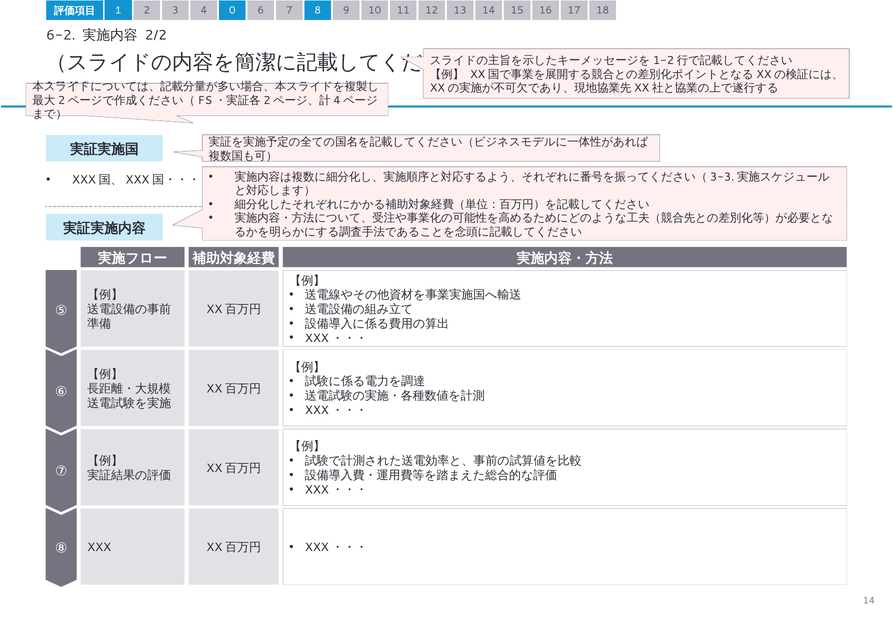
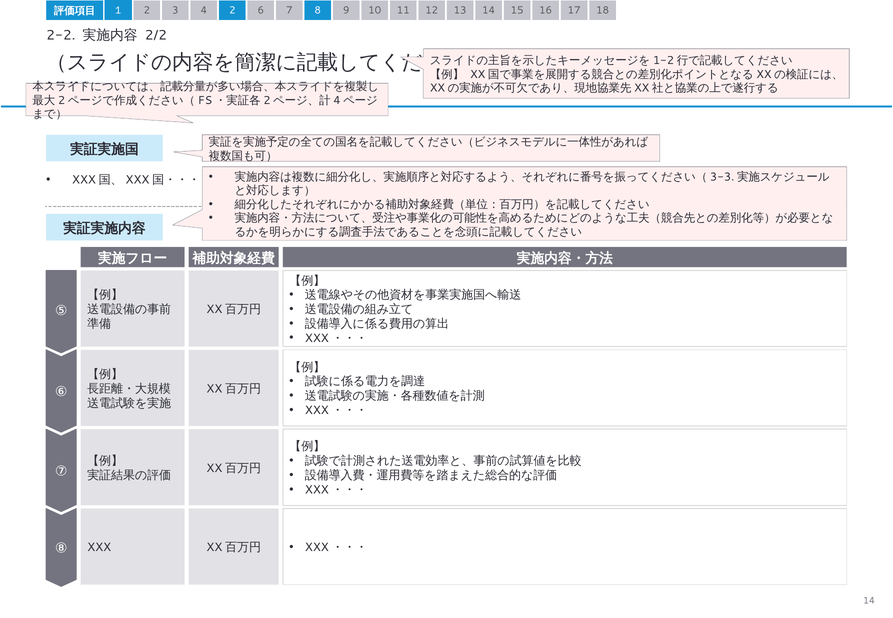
4 0: 0 -> 2 (232, 10)
6-2: 6-2 -> 2-2 (61, 35)
